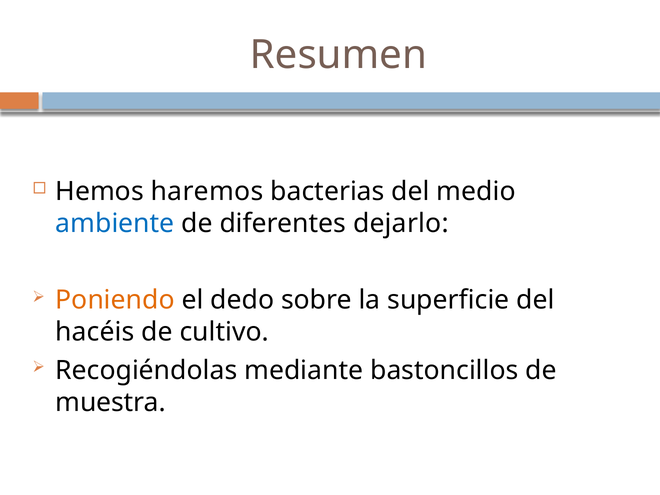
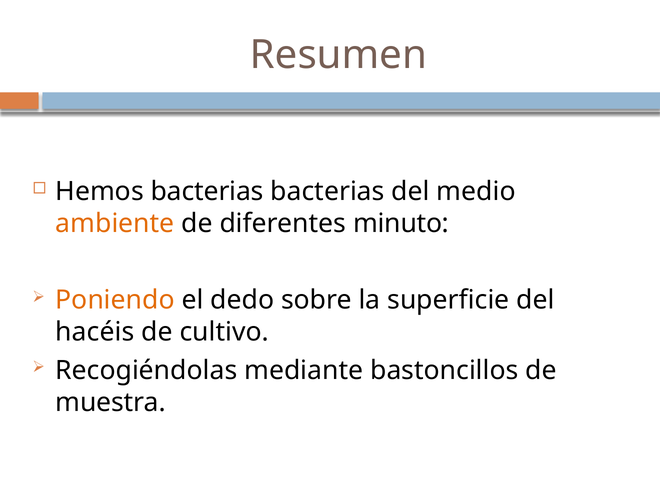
Hemos haremos: haremos -> bacterias (207, 192)
ambiente colour: blue -> orange (115, 224)
dejarlo: dejarlo -> minuto (401, 224)
